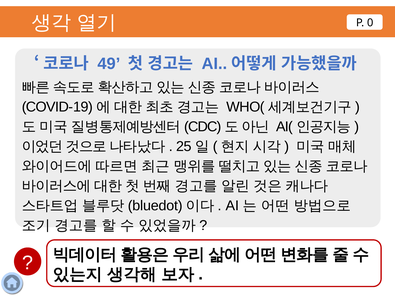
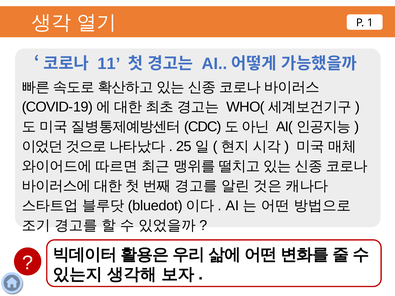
0: 0 -> 1 (370, 23)
49: 49 -> 11 (109, 64)
